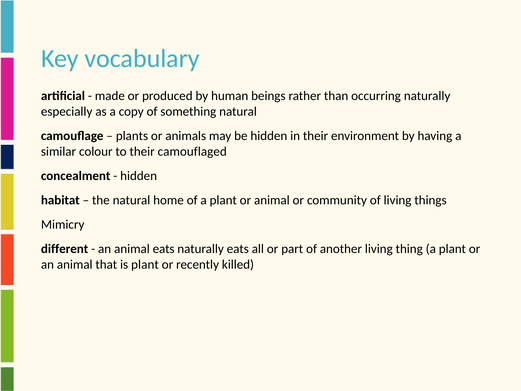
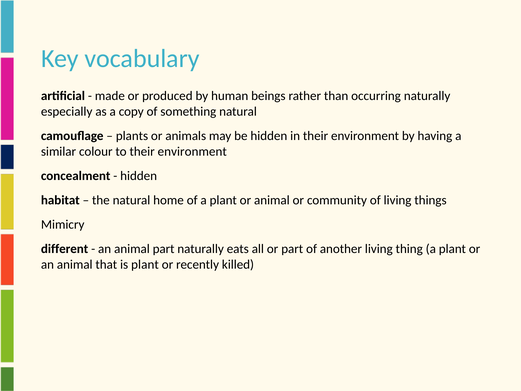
to their camouflaged: camouflaged -> environment (192, 152)
animal eats: eats -> part (164, 249)
